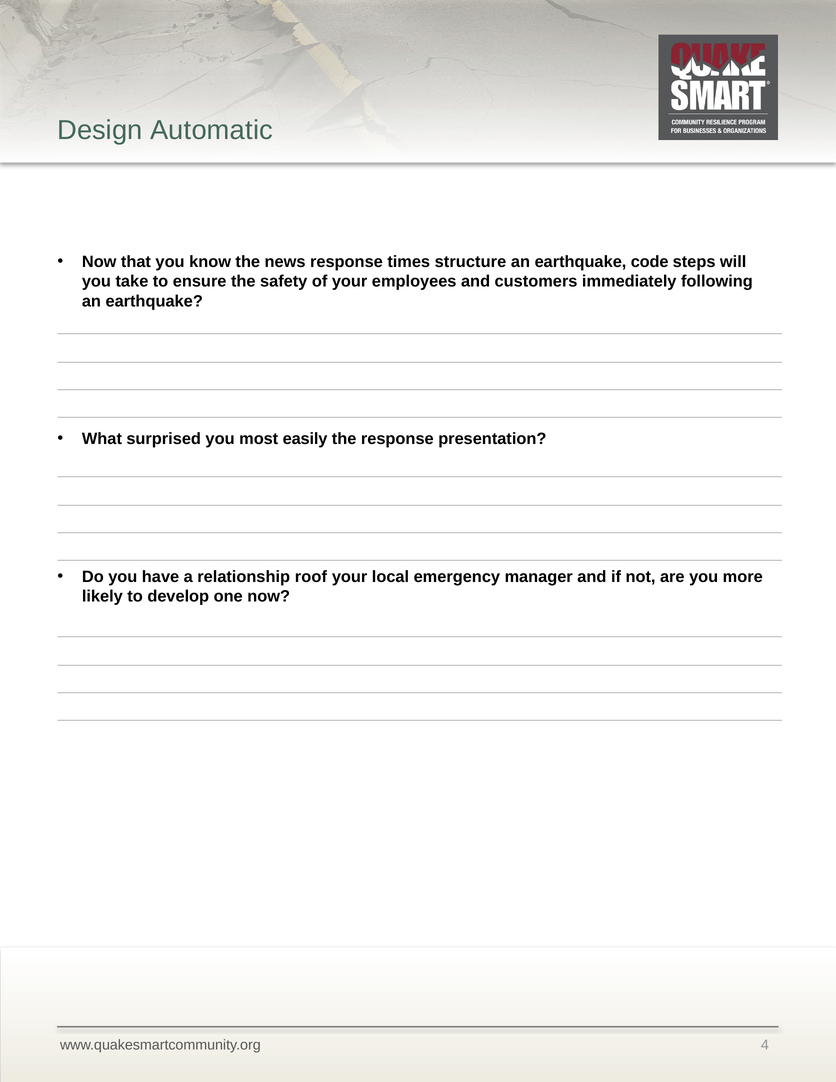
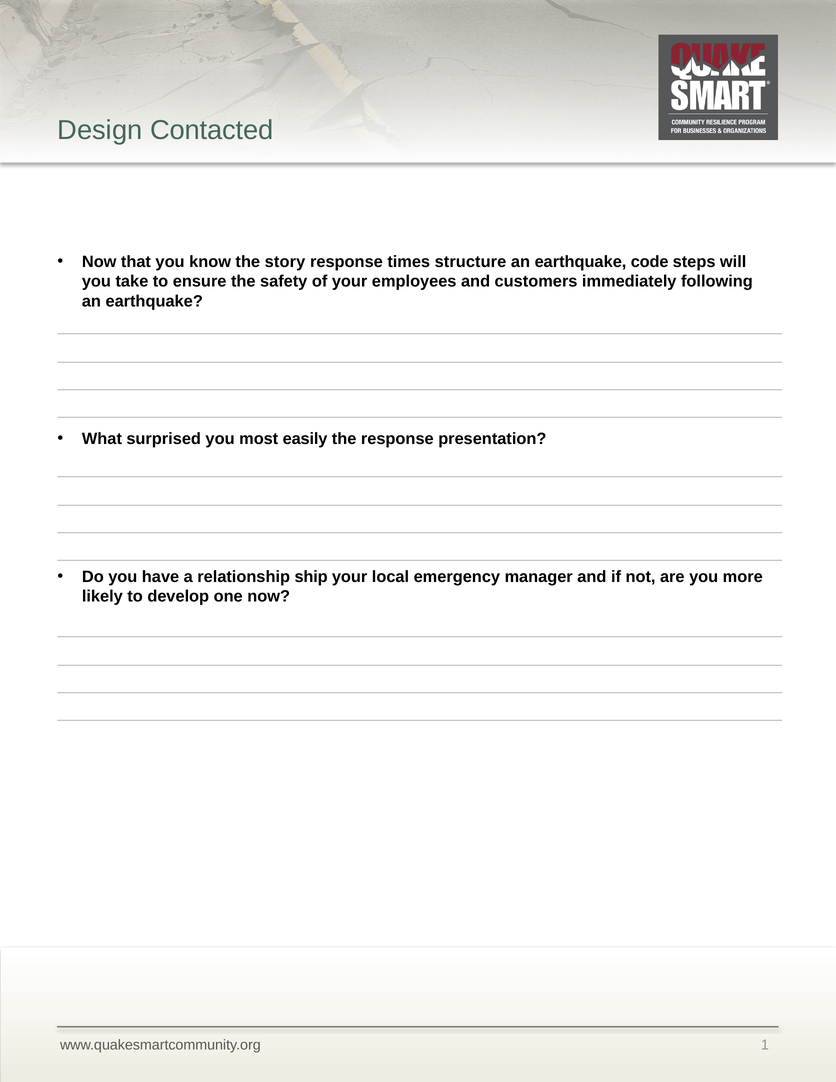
Automatic: Automatic -> Contacted (212, 130)
news: news -> story (285, 262)
roof: roof -> ship (311, 577)
4: 4 -> 1 (765, 1045)
